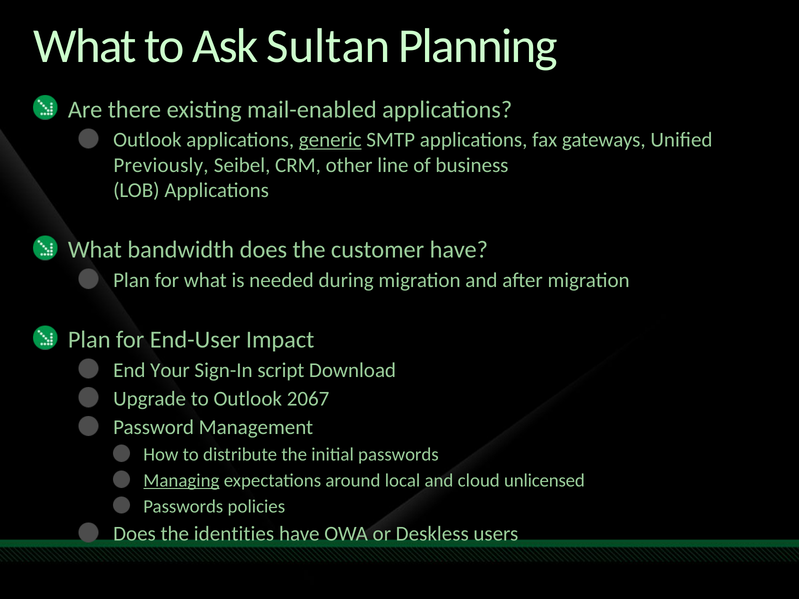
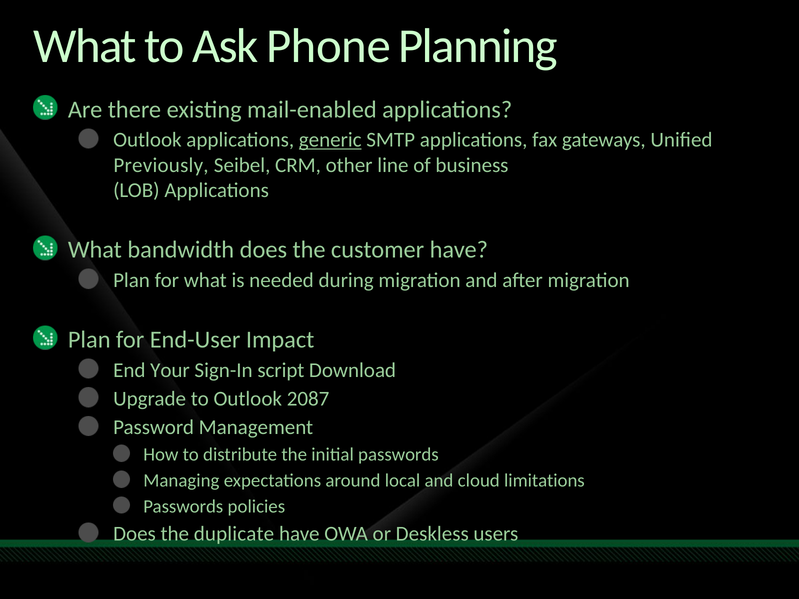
Sultan: Sultan -> Phone (329, 46)
2067: 2067 -> 2087 (308, 399)
Managing underline: present -> none (181, 481)
unlicensed: unlicensed -> limitations (544, 481)
identities: identities -> duplicate (234, 534)
